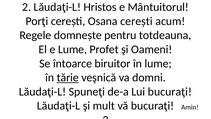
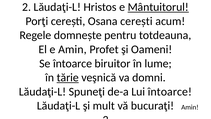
Mântuitorul underline: none -> present (158, 7)
e Lume: Lume -> Amin (72, 49)
Lui bucuraţi: bucuraţi -> întoarce (170, 91)
